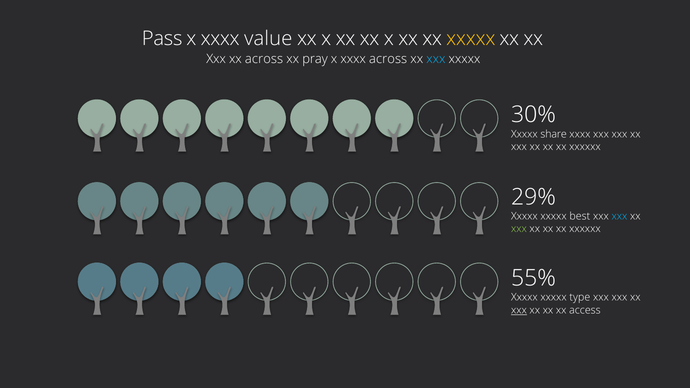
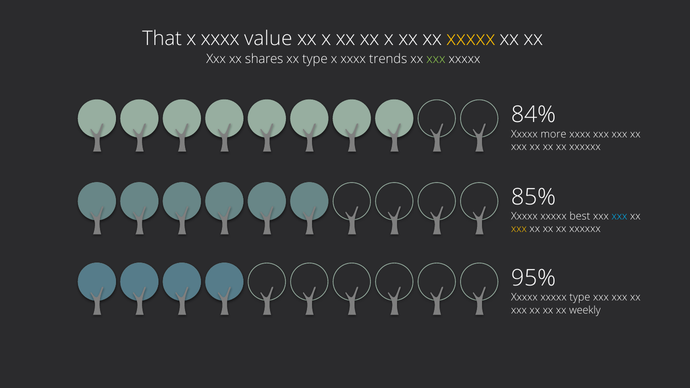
Pass: Pass -> That (162, 39)
xx across: across -> shares (264, 59)
xx pray: pray -> type (315, 59)
xxxx across: across -> trends (388, 59)
xxx colour: light blue -> light green (436, 59)
30%: 30% -> 84% (533, 115)
share: share -> more (553, 134)
29%: 29% -> 85% (533, 197)
xxx colour: light green -> yellow (519, 229)
55%: 55% -> 95% (533, 278)
xxx underline: present -> none (519, 310)
access: access -> weekly (585, 310)
